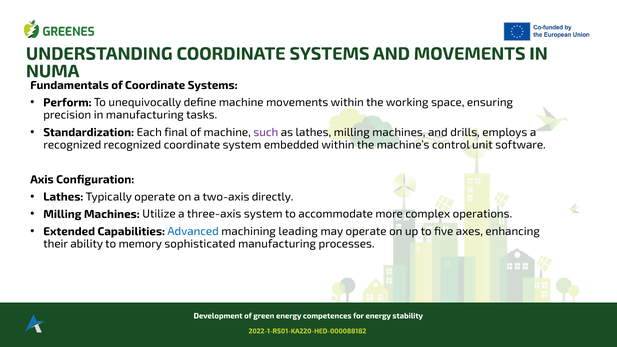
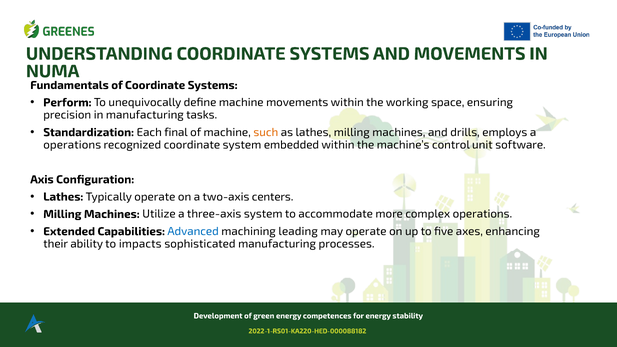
such colour: purple -> orange (266, 132)
recognized: recognized -> operations (72, 145)
directly: directly -> centers (273, 197)
memory: memory -> impacts (140, 244)
